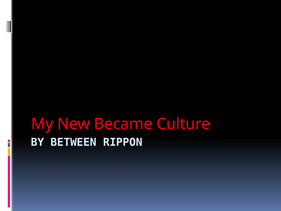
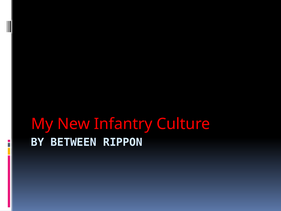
Became: Became -> Infantry (123, 124)
